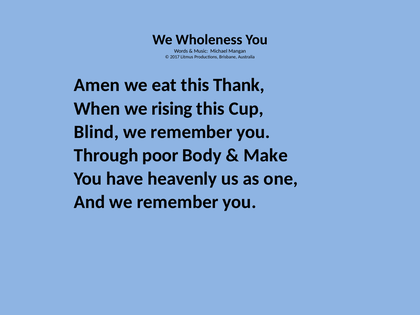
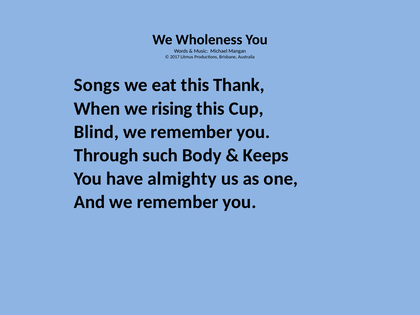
Amen: Amen -> Songs (97, 85)
poor: poor -> such (160, 155)
Make: Make -> Keeps (266, 155)
heavenly: heavenly -> almighty (182, 179)
